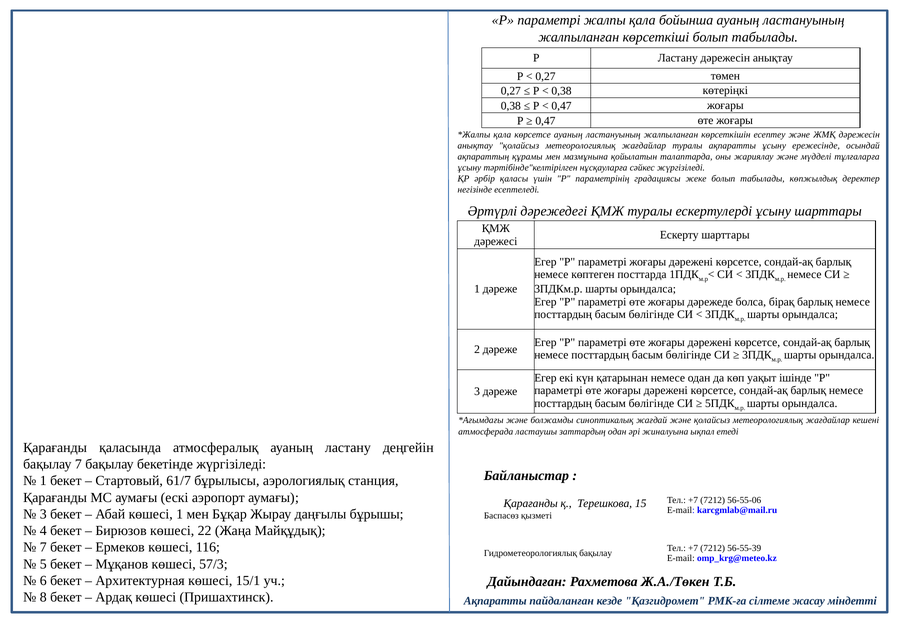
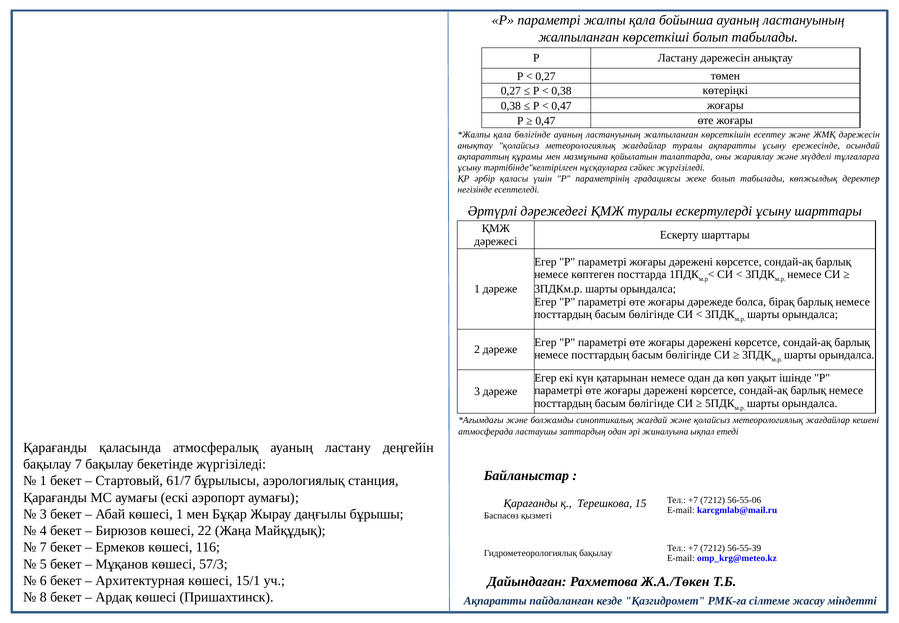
қала көрсетсе: көрсетсе -> бөлігінде (533, 134)
